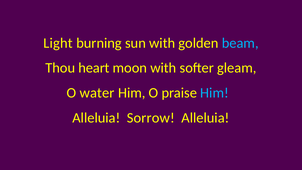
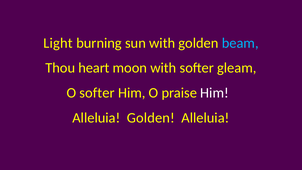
O water: water -> softer (97, 93)
Him colour: light blue -> white (215, 93)
Alleluia Sorrow: Sorrow -> Golden (151, 118)
